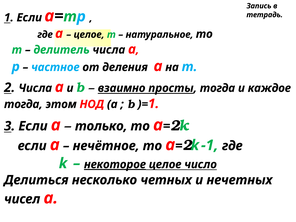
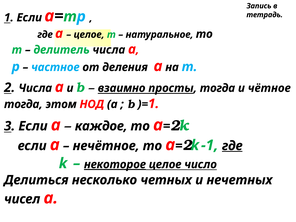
каждое: каждое -> чётное (269, 88)
только: только -> каждое (101, 126)
где underline: none -> present (232, 146)
